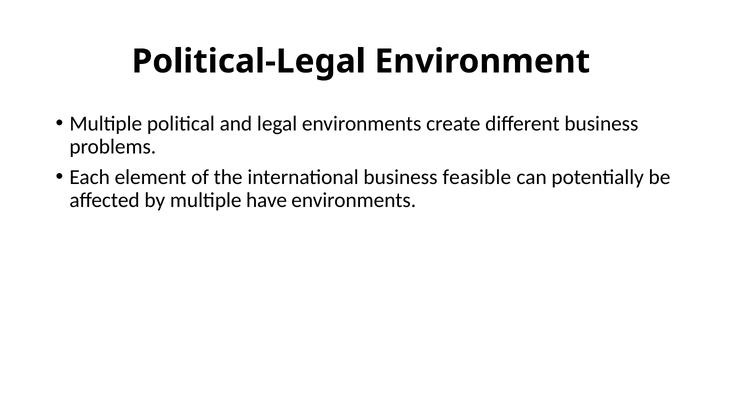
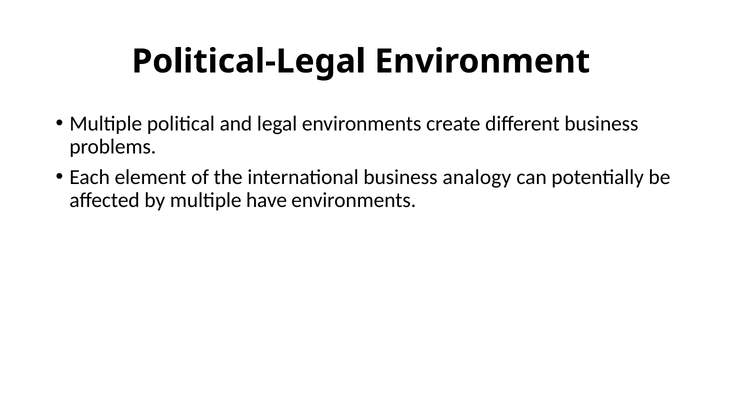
feasible: feasible -> analogy (477, 177)
